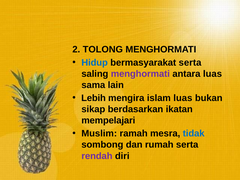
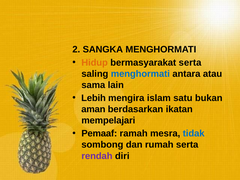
TOLONG: TOLONG -> SANGKA (103, 49)
Hidup colour: blue -> orange (95, 63)
menghormati colour: purple -> blue (140, 74)
antara luas: luas -> atau (213, 74)
islam luas: luas -> satu (183, 98)
sikap: sikap -> aman (93, 109)
Muslim: Muslim -> Pemaaf (99, 134)
